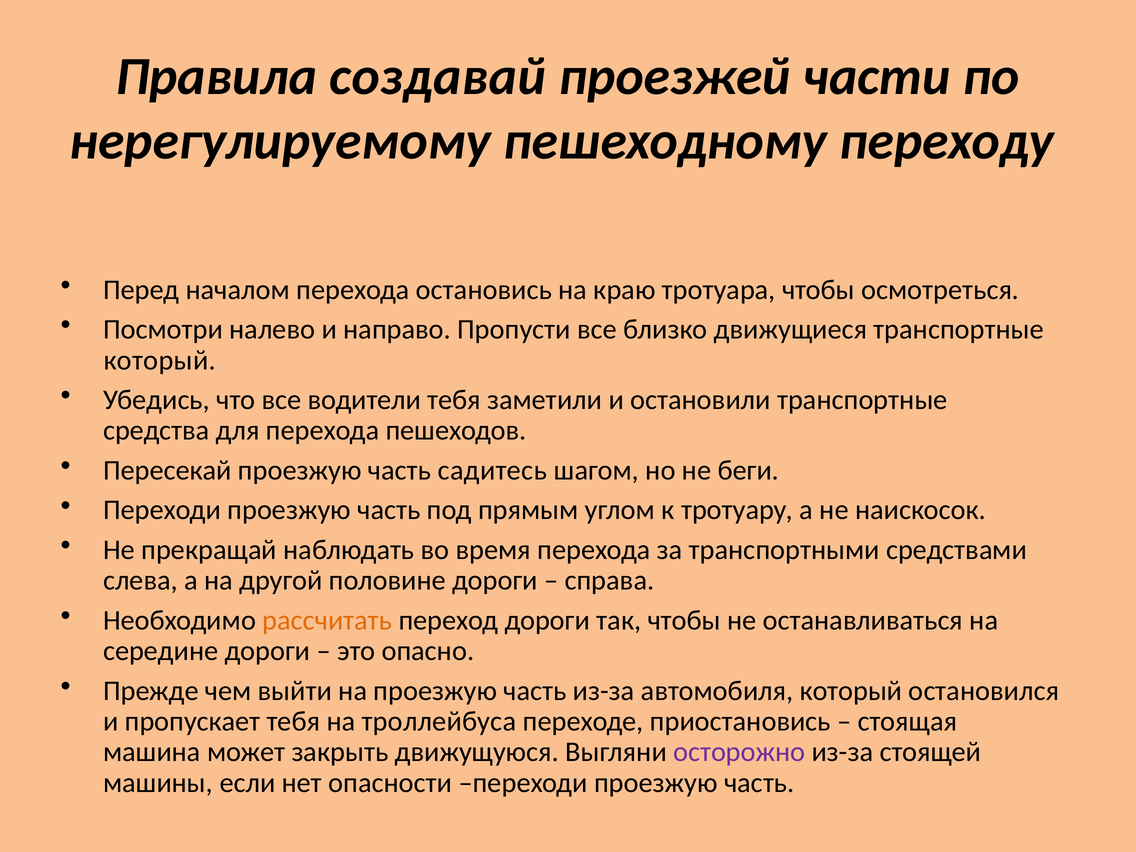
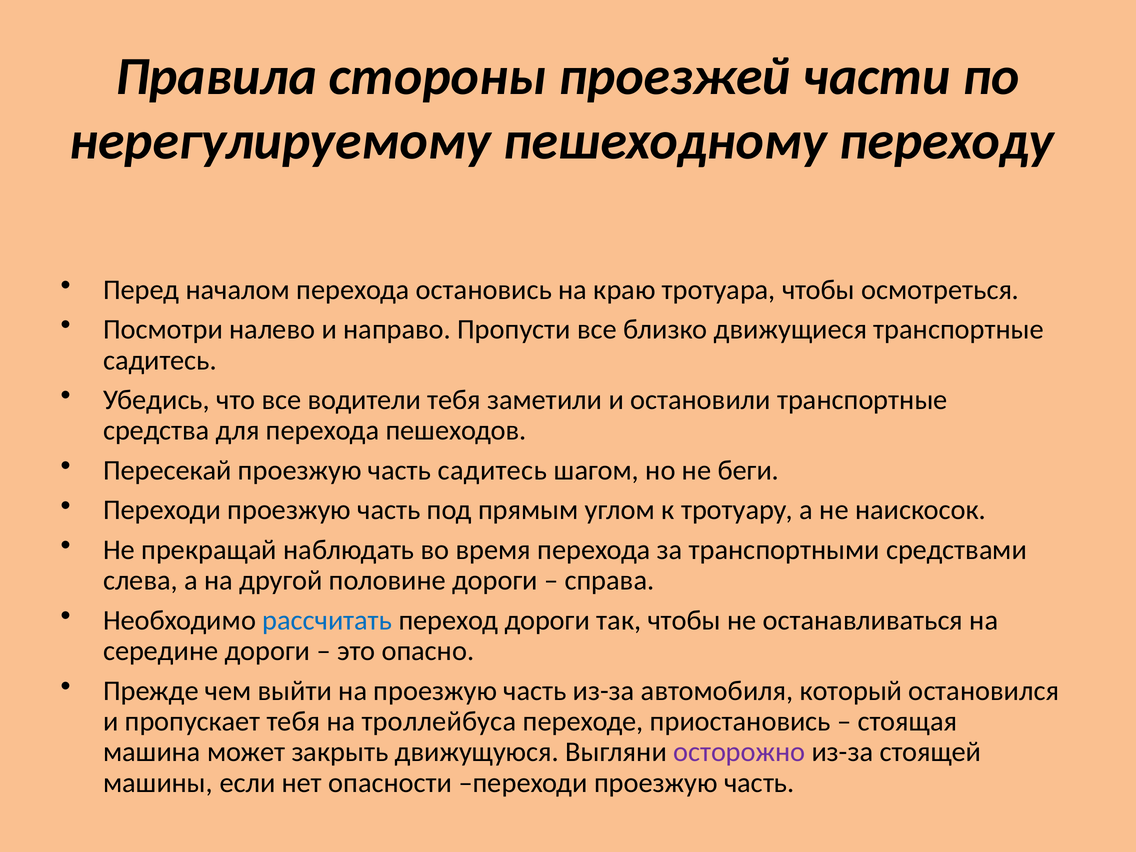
создавай: создавай -> стороны (438, 77)
который: который -> садитесь (160, 360)
рассчитать colour: orange -> blue (327, 620)
